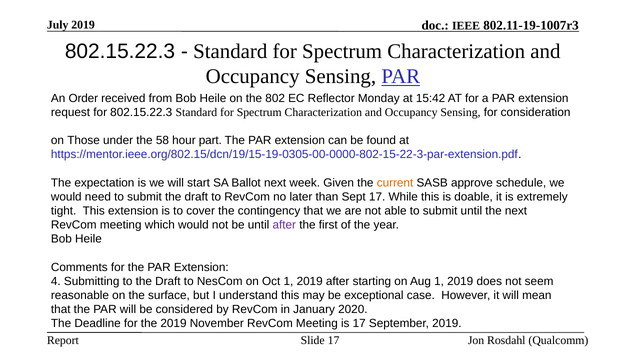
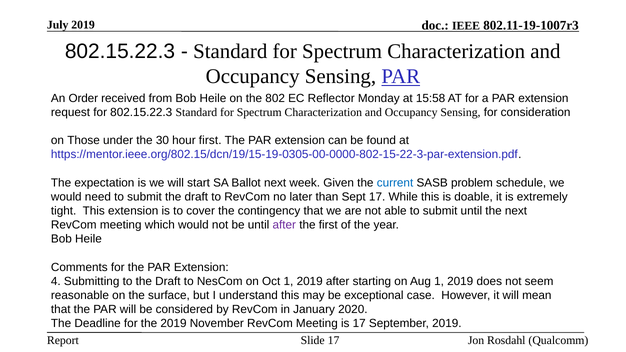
15:42: 15:42 -> 15:58 (431, 98)
58: 58 -> 30 (162, 140)
hour part: part -> first (210, 140)
current colour: orange -> blue (395, 183)
approve: approve -> problem (472, 183)
